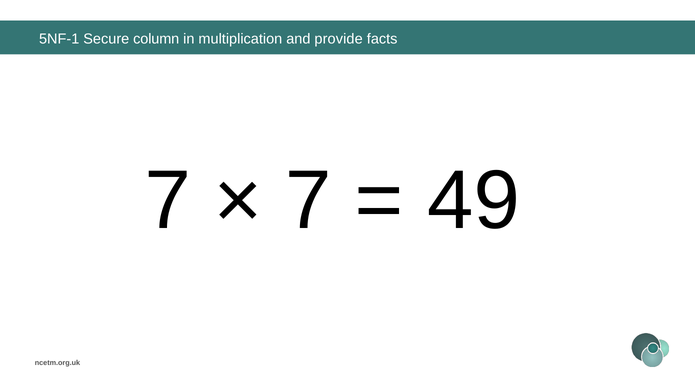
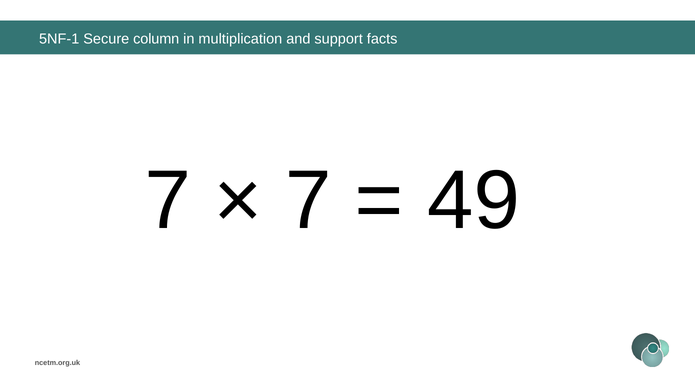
provide: provide -> support (339, 39)
